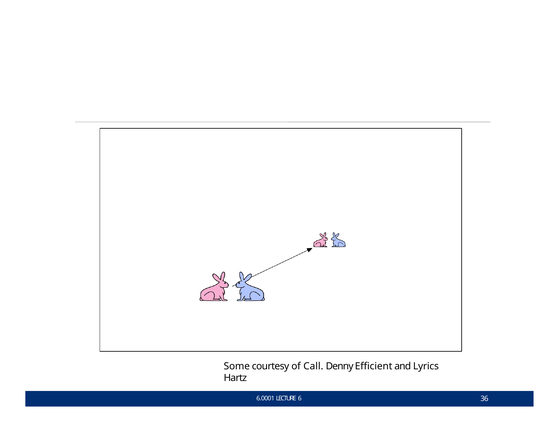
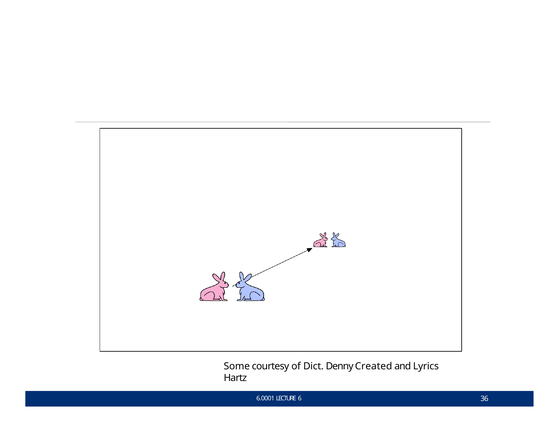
Call: Call -> Dict (313, 366)
Eﬃcient: Eﬃcient -> Created (374, 366)
